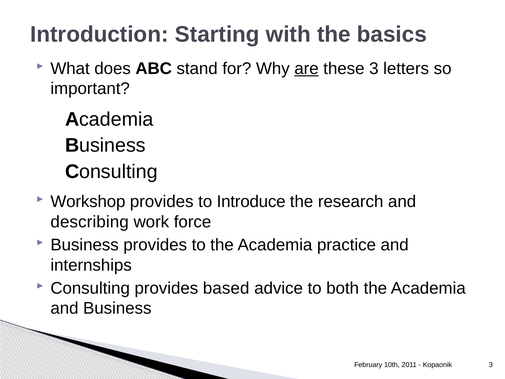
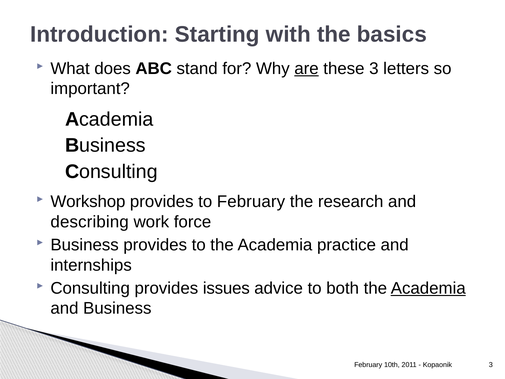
to Introduce: Introduce -> February (251, 202)
based: based -> issues (226, 288)
Academia underline: none -> present (428, 288)
